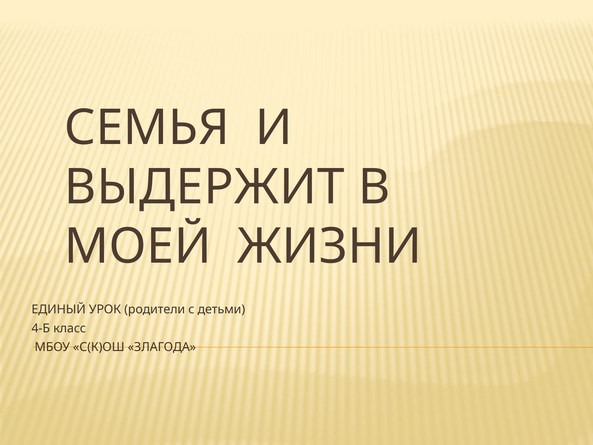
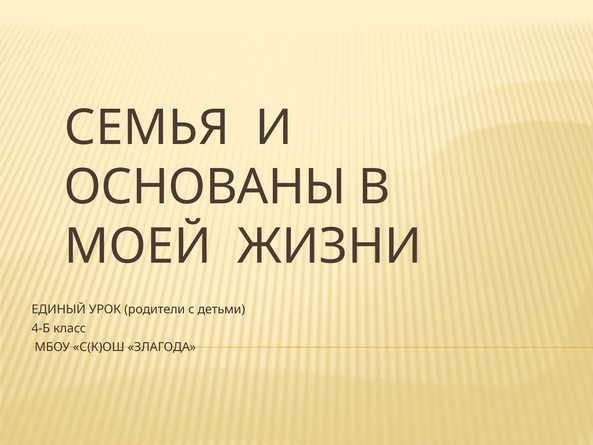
ВЫДЕРЖИТ: ВЫДЕРЖИТ -> ОСНОВАНЫ (205, 187)
